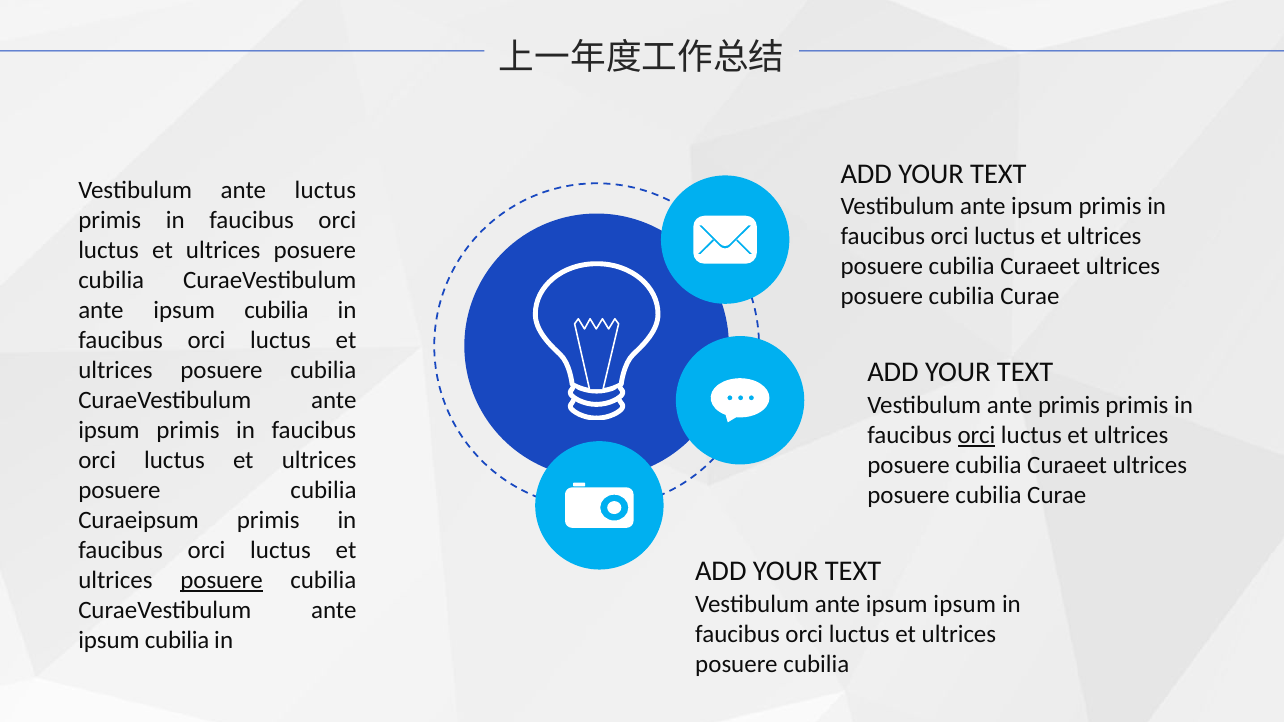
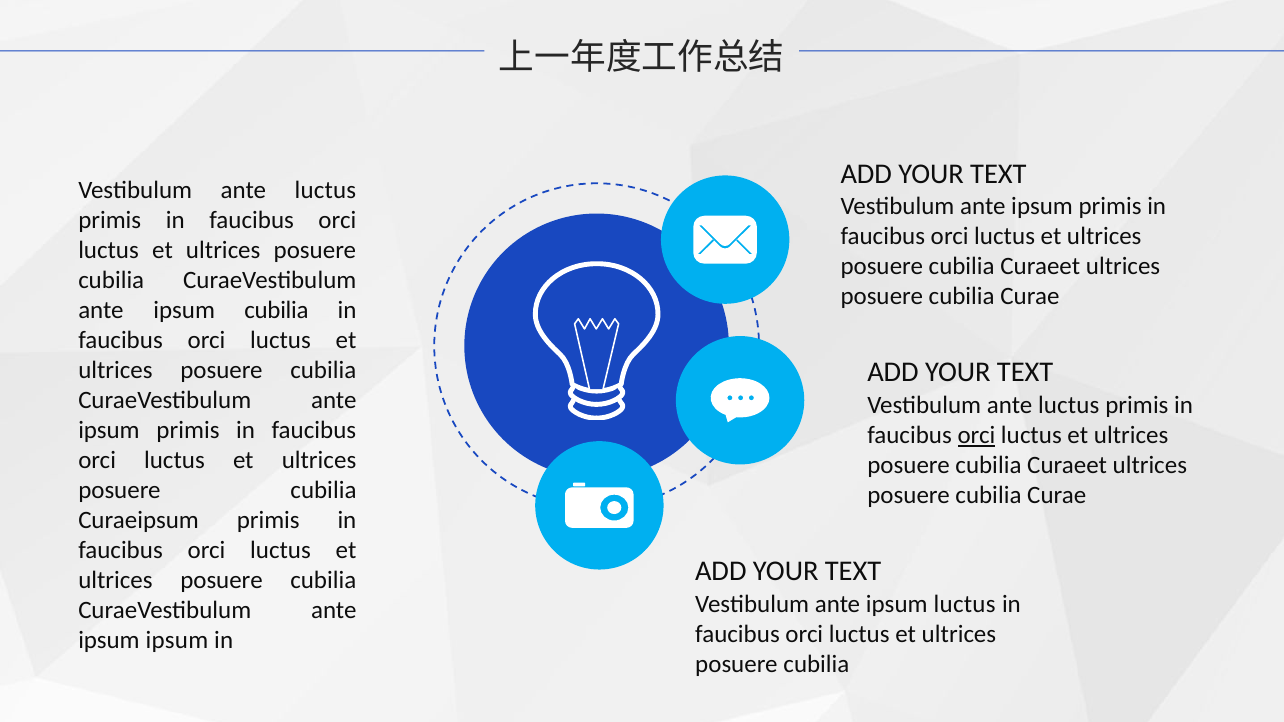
primis: primis -> luctus (1069, 405)
posuere underline: present -> none (222, 580)
ipsum ipsum: ipsum -> luctus (965, 604)
cubilia: cubilia -> ipsum (177, 640)
